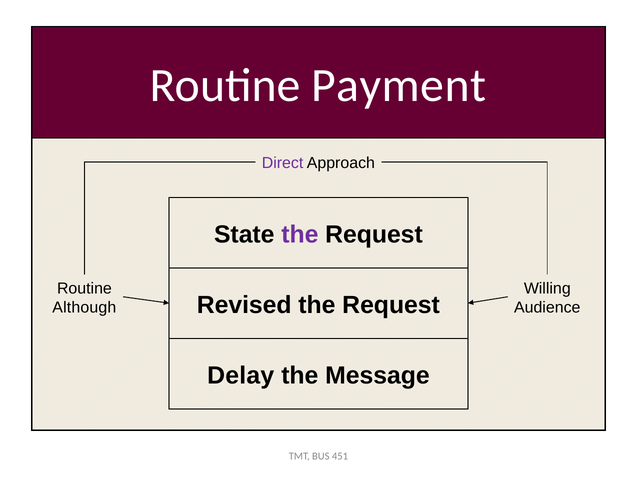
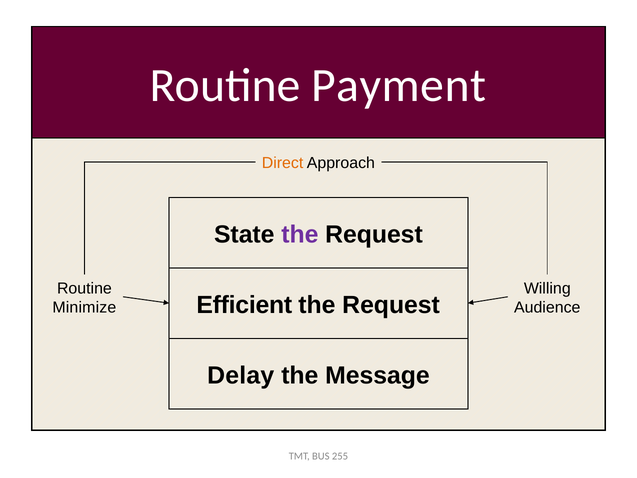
Direct colour: purple -> orange (283, 163)
Revised: Revised -> Efficient (244, 305)
Although: Although -> Minimize (84, 307)
451: 451 -> 255 (340, 456)
